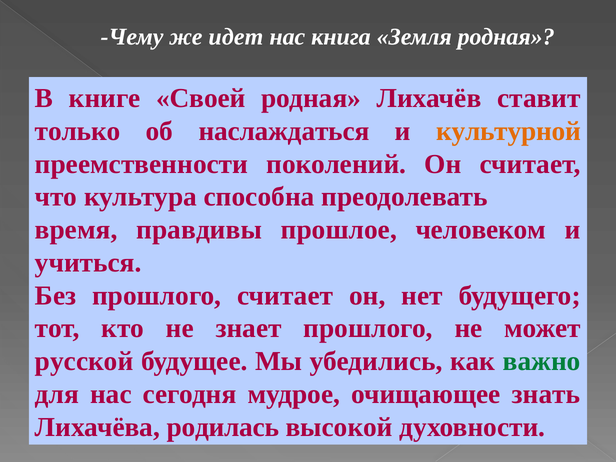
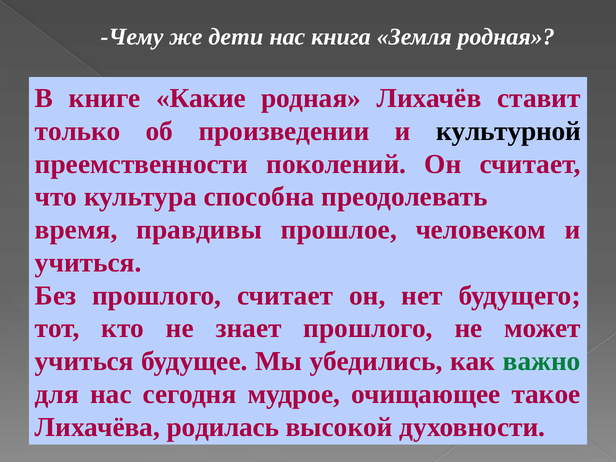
идет: идет -> дети (236, 37)
Своей: Своей -> Какие (201, 98)
наслаждаться: наслаждаться -> произведении (284, 131)
культурной colour: orange -> black (509, 131)
русской: русской -> учиться (84, 361)
знать: знать -> такое (546, 394)
